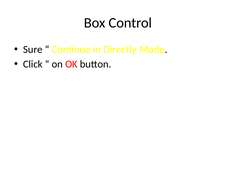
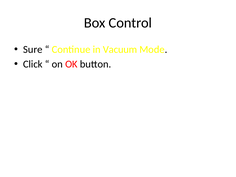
Directly: Directly -> Vacuum (120, 50)
